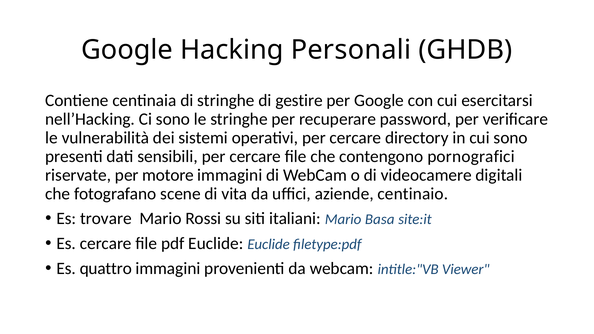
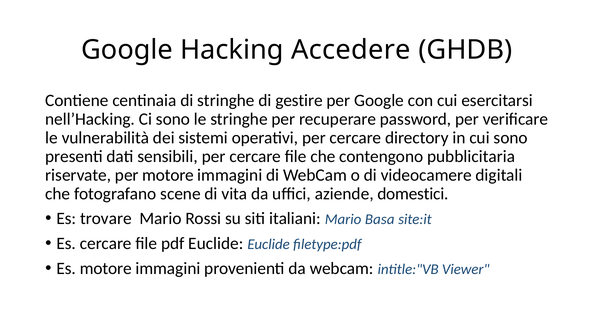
Personali: Personali -> Accedere (351, 50)
pornografici: pornografici -> pubblicitaria (471, 156)
centinaio: centinaio -> domestici (413, 194)
Es quattro: quattro -> motore (106, 268)
